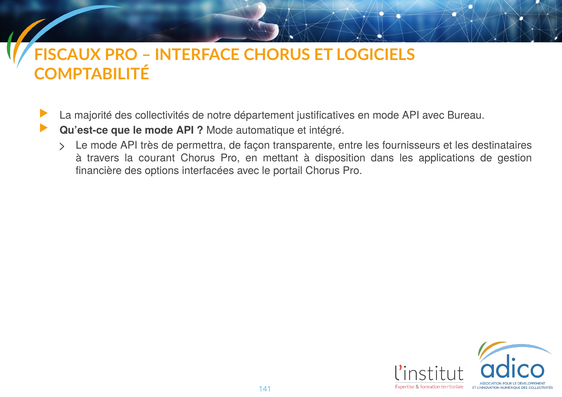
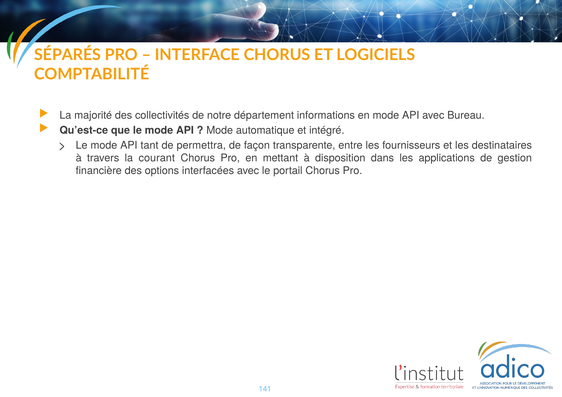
FISCAUX: FISCAUX -> SÉPARÉS (68, 55)
justificatives: justificatives -> informations (326, 115)
très: très -> tant (150, 145)
